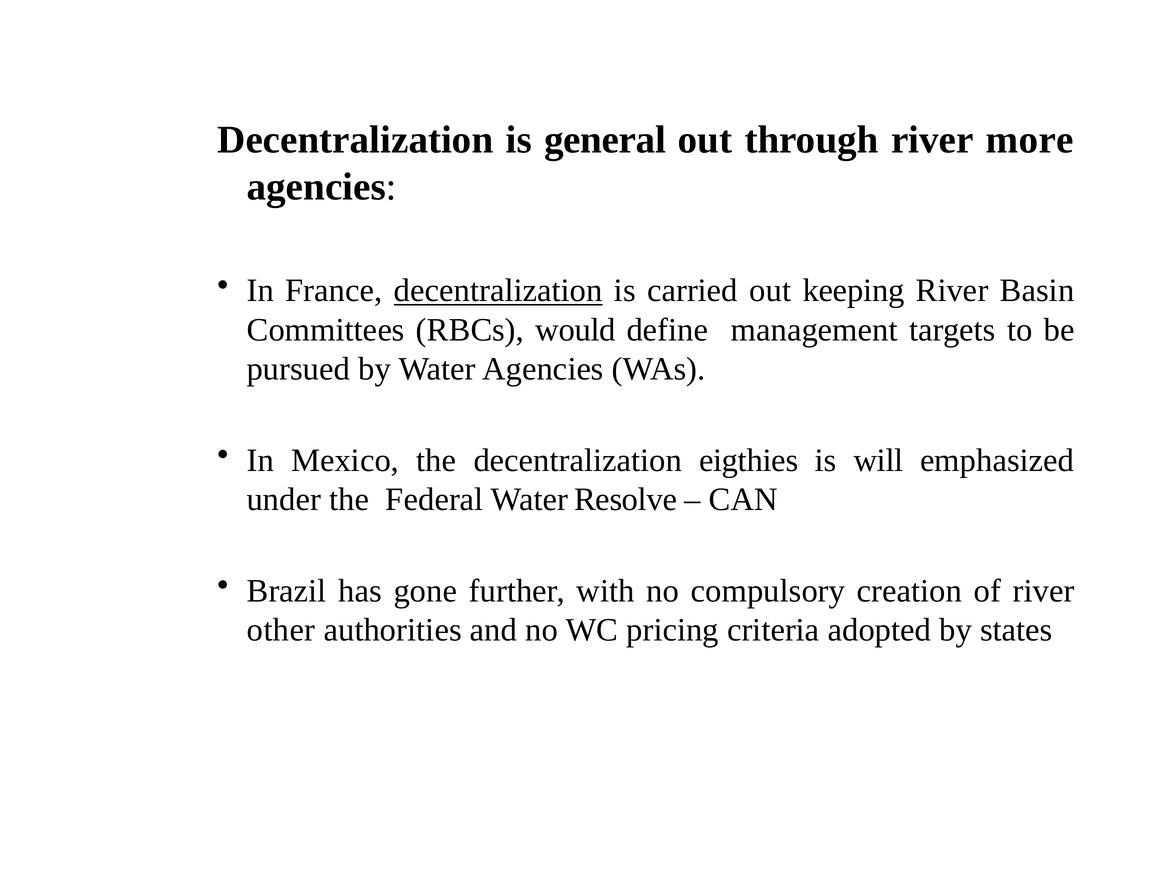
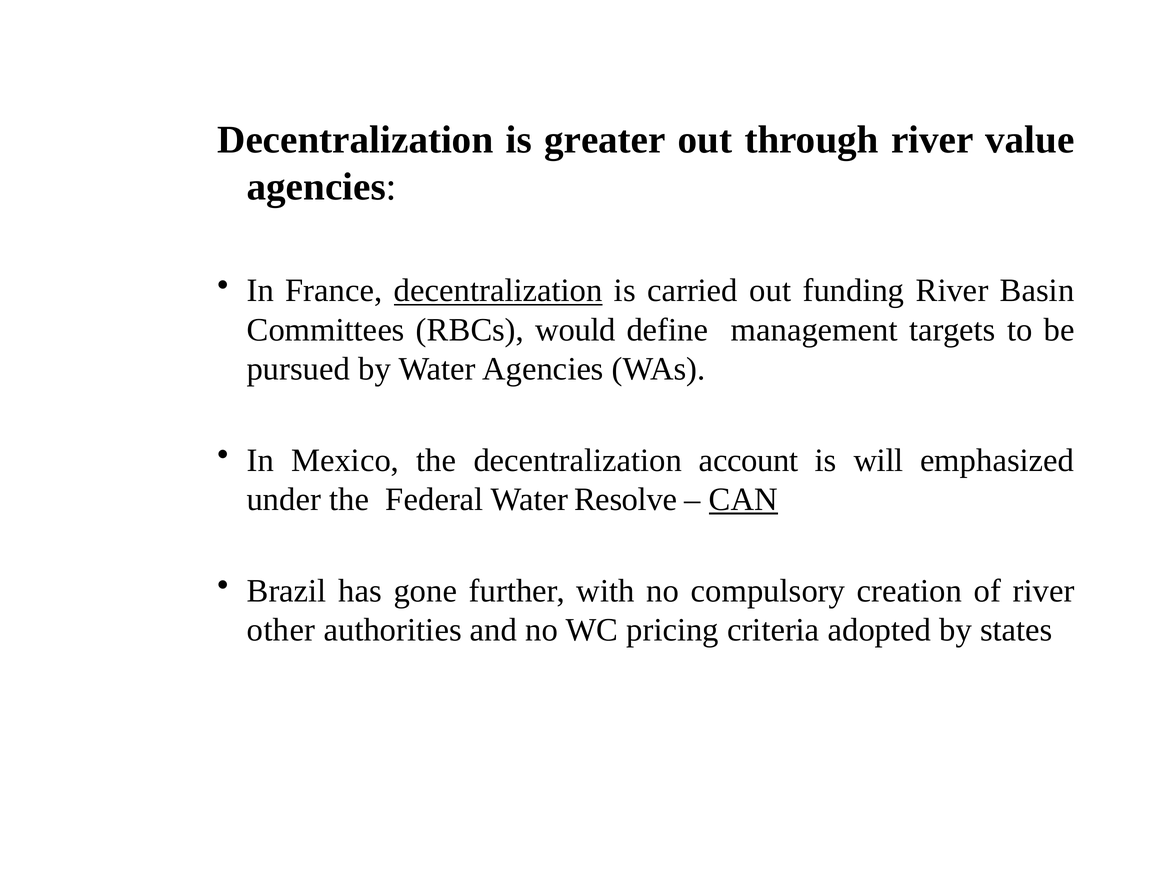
general: general -> greater (605, 140)
more: more -> value (1030, 140)
keeping: keeping -> funding (853, 291)
eigthies: eigthies -> account (749, 461)
CAN underline: none -> present (743, 500)
